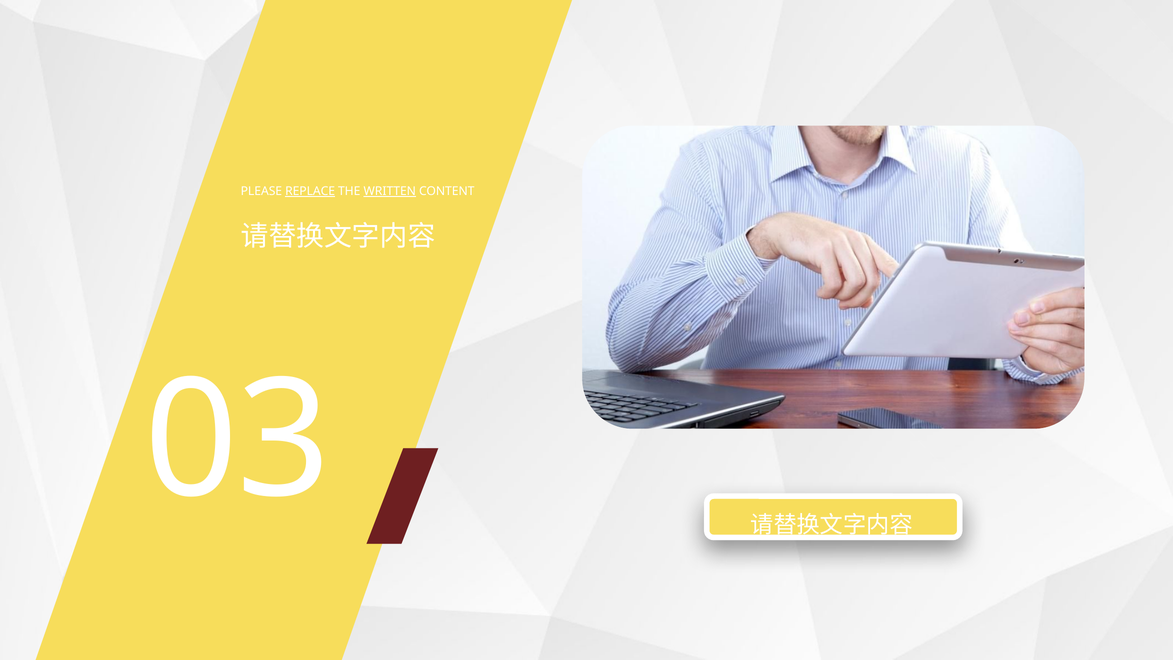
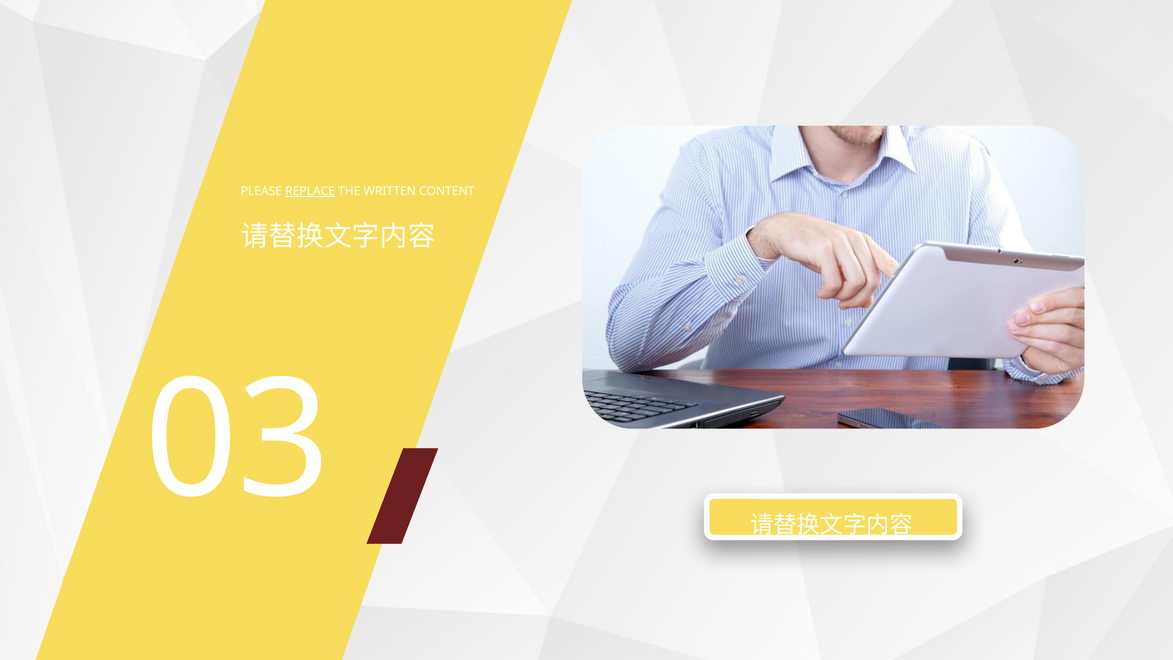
WRITTEN underline: present -> none (390, 191)
